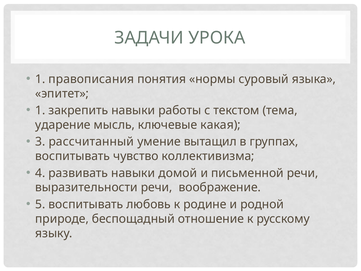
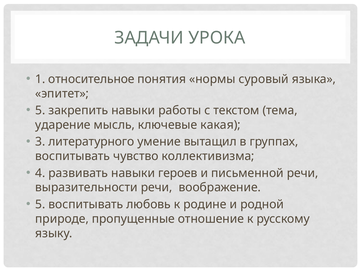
правописания: правописания -> относительное (91, 79)
1: 1 -> 5 (40, 110)
рассчитанный: рассчитанный -> литературного (91, 142)
домой: домой -> героев (178, 173)
беспощадный: беспощадный -> пропущенные (133, 219)
